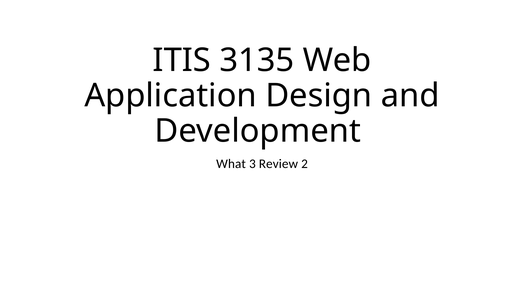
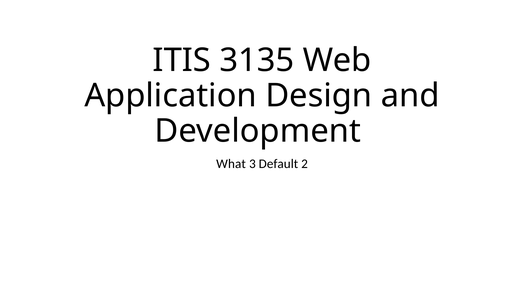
Review: Review -> Default (278, 164)
